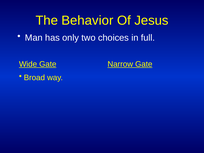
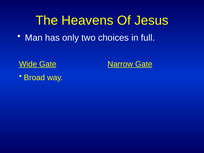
Behavior: Behavior -> Heavens (87, 20)
